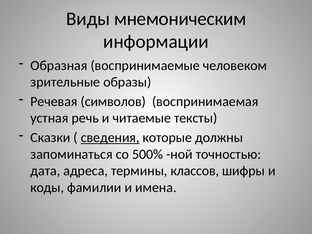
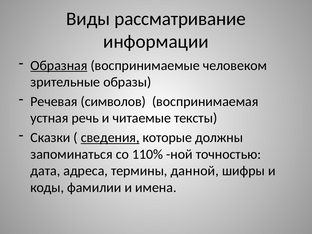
мнемоническим: мнемоническим -> рассматривание (180, 19)
Образная underline: none -> present (59, 65)
500%: 500% -> 110% (148, 154)
классов: классов -> данной (195, 171)
